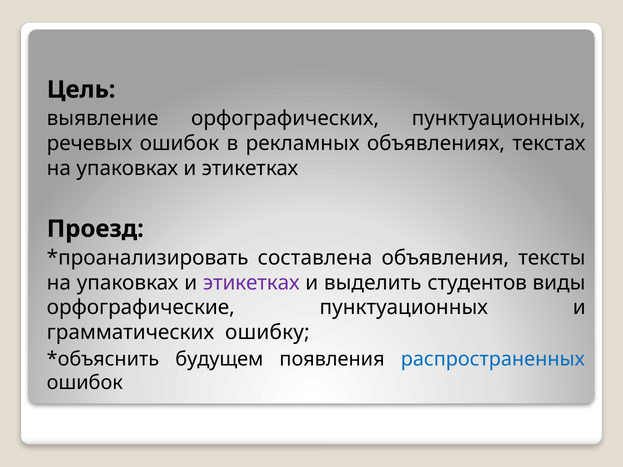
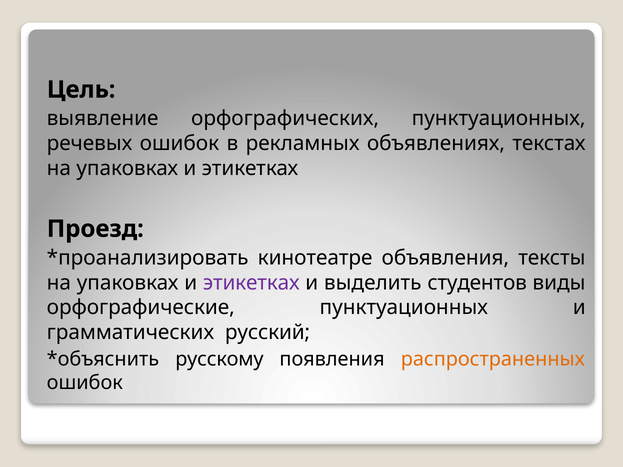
составлена: составлена -> кинотеатре (315, 258)
ошибку: ошибку -> русский (268, 333)
будущем: будущем -> русскому (219, 359)
распространенных colour: blue -> orange (493, 359)
